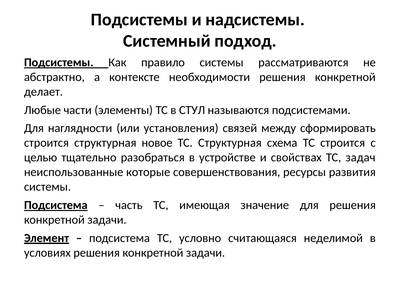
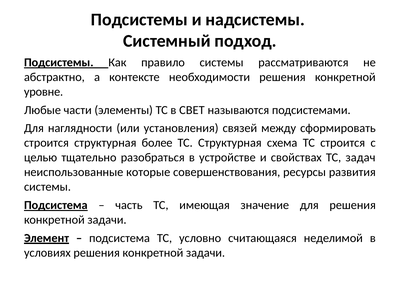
делает: делает -> уровне (44, 92)
СТУЛ: СТУЛ -> СВЕТ (192, 110)
новое: новое -> более (157, 143)
